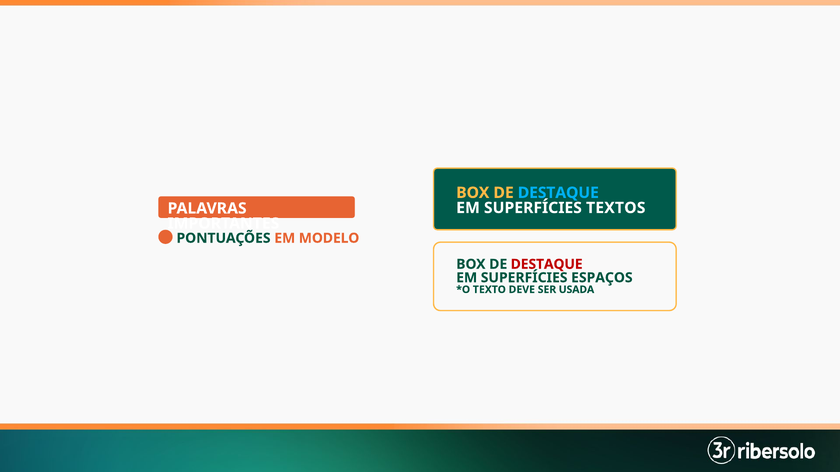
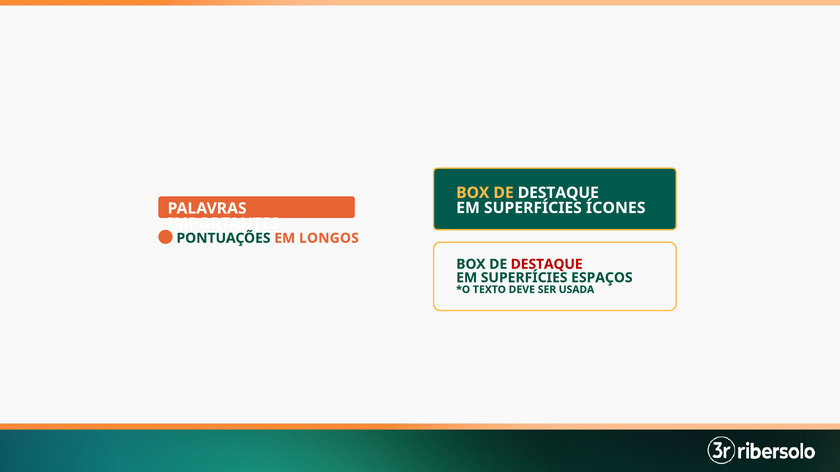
DESTAQUE colour: light blue -> white (558, 193)
TEXTOS: TEXTOS -> ÍCONES (616, 208)
MODELO: MODELO -> LONGOS (329, 238)
